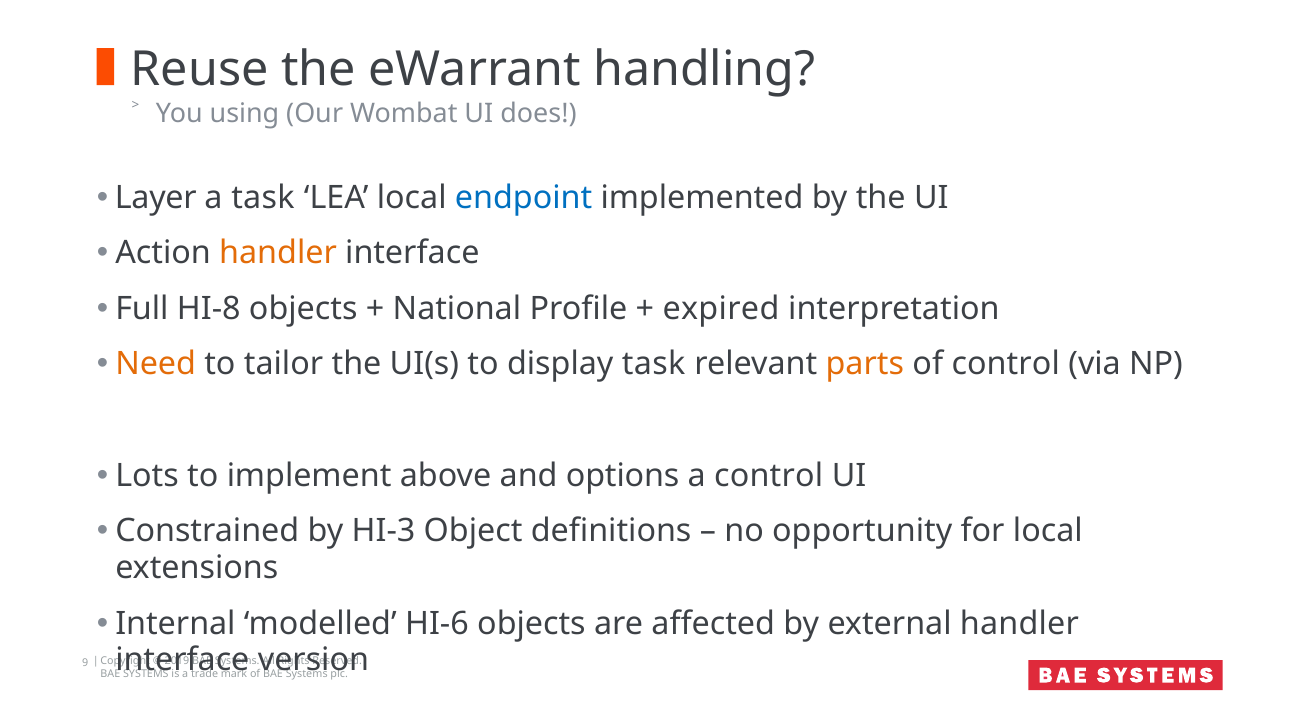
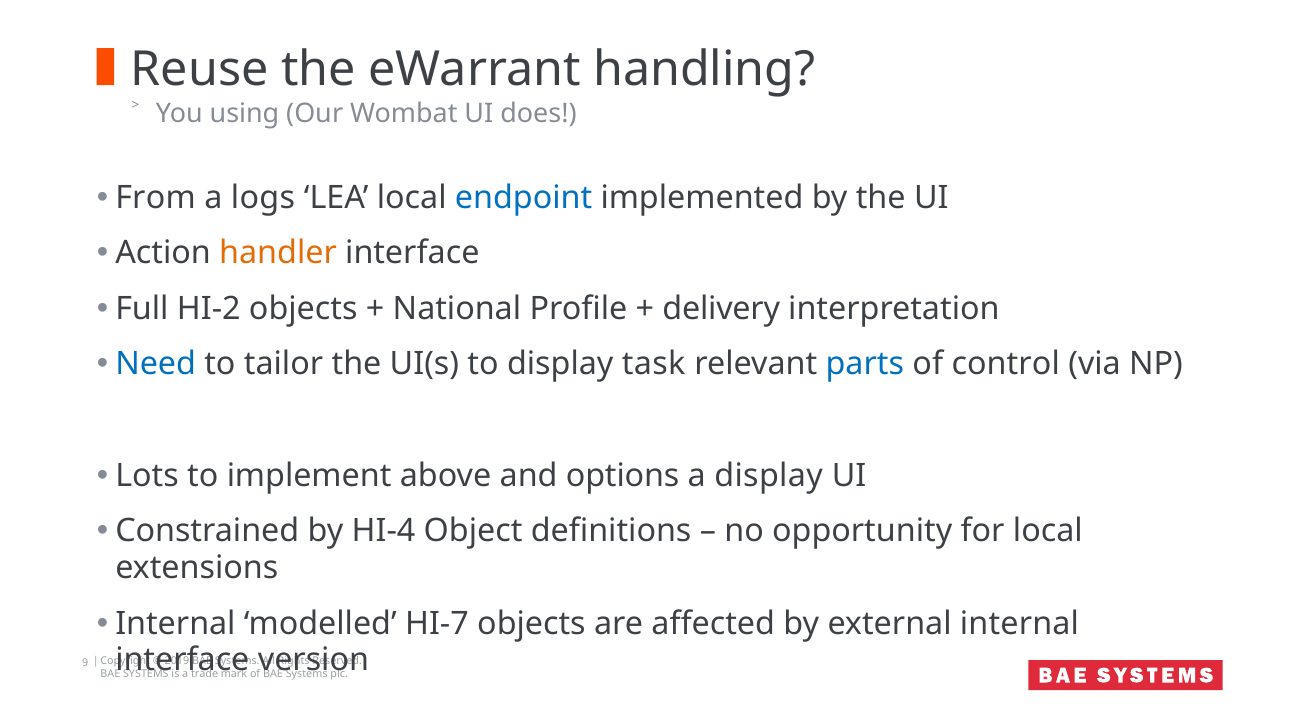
Layer: Layer -> From (156, 197)
a task: task -> logs (263, 197)
HI-8: HI-8 -> HI-2 (209, 309)
expired: expired -> delivery (721, 309)
Need colour: orange -> blue (156, 364)
parts colour: orange -> blue (865, 364)
a control: control -> display (769, 476)
HI-3: HI-3 -> HI-4 (384, 531)
HI-6: HI-6 -> HI-7 (437, 624)
external handler: handler -> internal (1019, 624)
